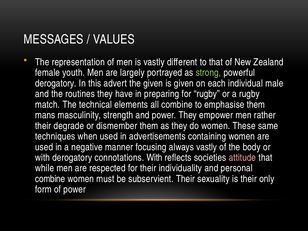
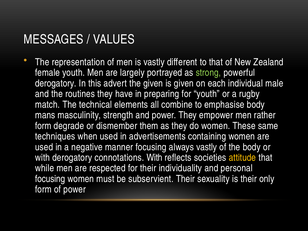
for rugby: rugby -> youth (207, 94)
emphasise them: them -> body (256, 105)
their: their -> form (43, 126)
attitude colour: pink -> yellow (242, 158)
combine: combine -> focusing (50, 179)
